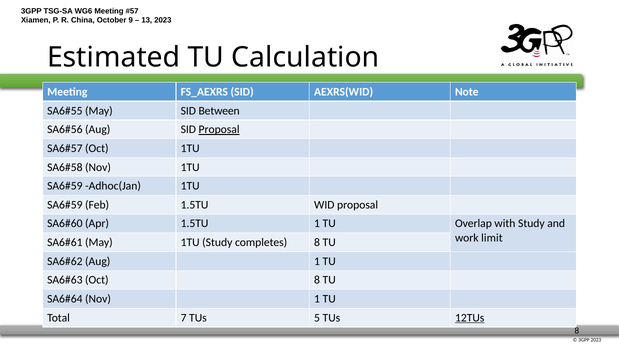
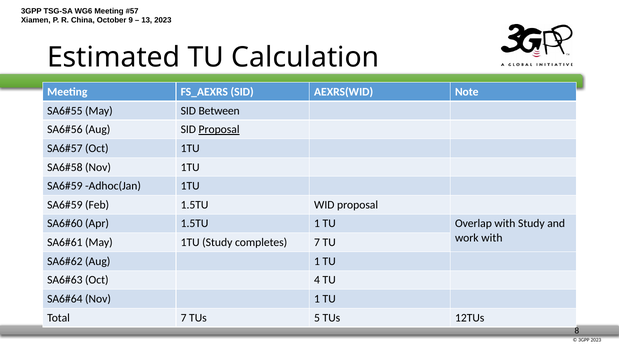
work limit: limit -> with (492, 238)
completes 8: 8 -> 7 (317, 243)
Oct 8: 8 -> 4 (317, 280)
12TUs underline: present -> none (470, 318)
